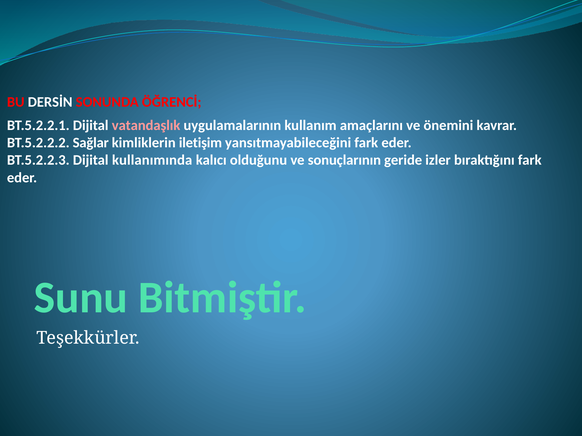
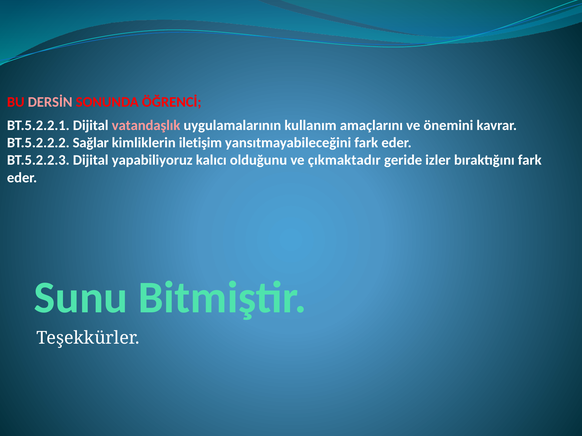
DERSİN colour: white -> pink (50, 102)
kullanımında: kullanımında -> yapabiliyoruz (152, 160)
sonuçlarının: sonuçlarının -> çıkmaktadır (344, 160)
